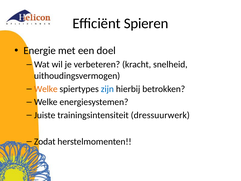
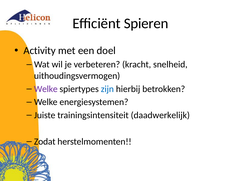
Energie: Energie -> Activity (40, 51)
Welke colour: orange -> purple (46, 89)
dressuurwerk: dressuurwerk -> daadwerkelijk (160, 115)
